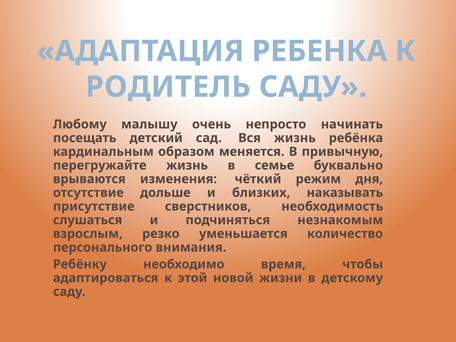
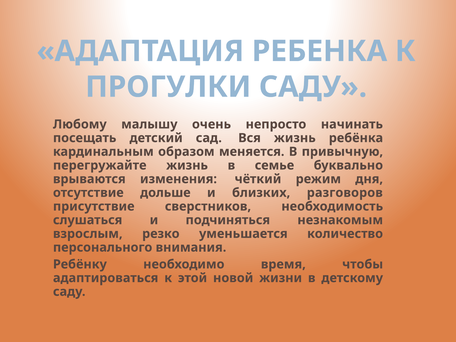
РОДИТЕЛЬ: РОДИТЕЛЬ -> ПРОГУЛКИ (168, 87)
наказывать: наказывать -> разговоров (345, 193)
